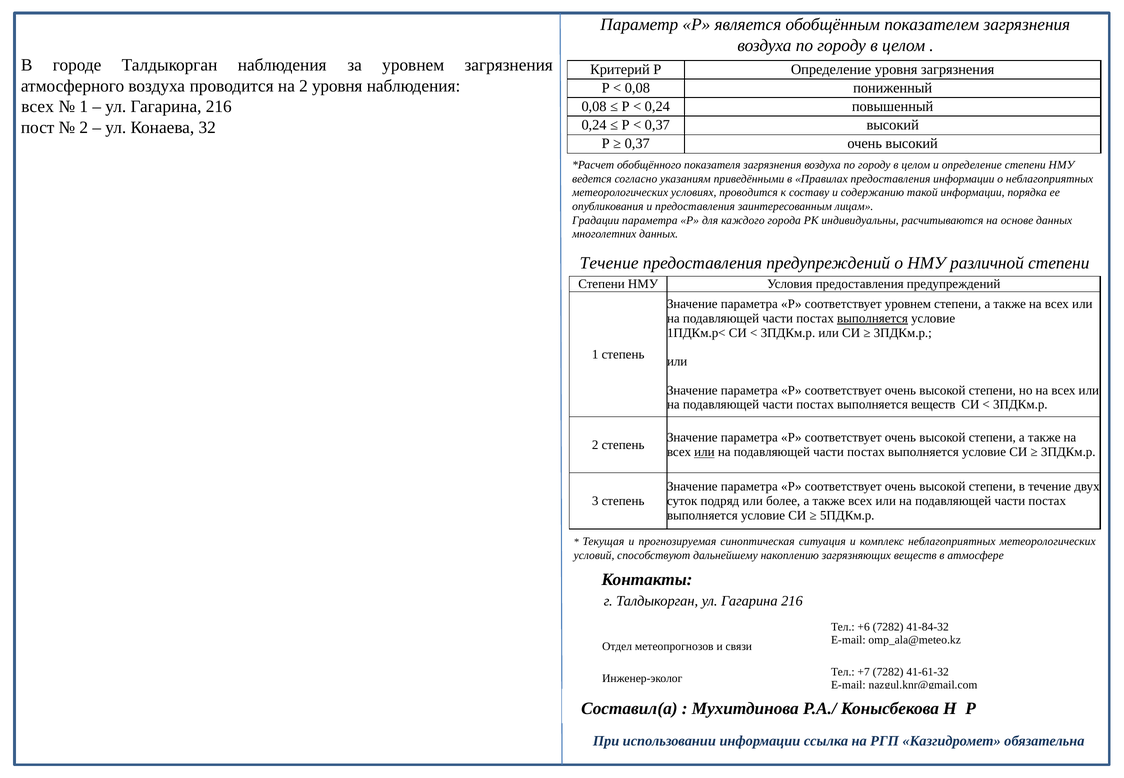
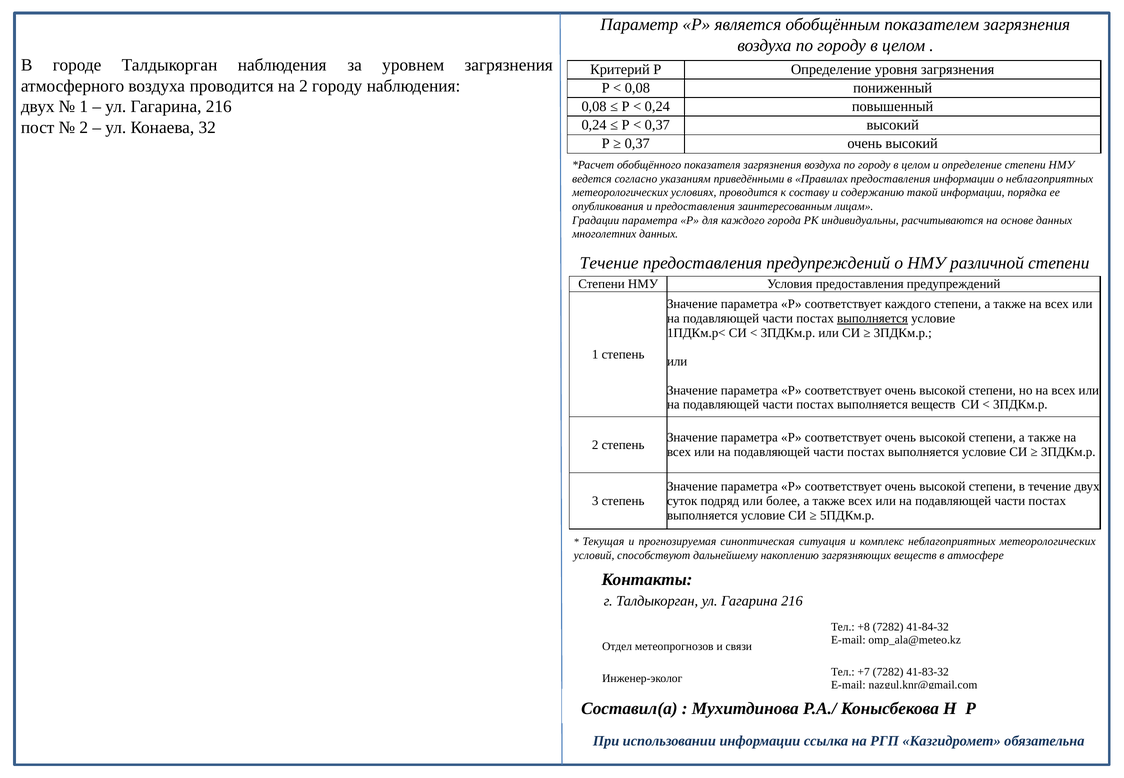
2 уровня: уровня -> городу (337, 86)
всех: всех -> двух (38, 107)
соответствует уровнем: уровнем -> каждого (908, 304)
или underline: present -> none (704, 452)
+6: +6 -> +8 (864, 627)
41-61-32: 41-61-32 -> 41-83-32 (928, 672)
